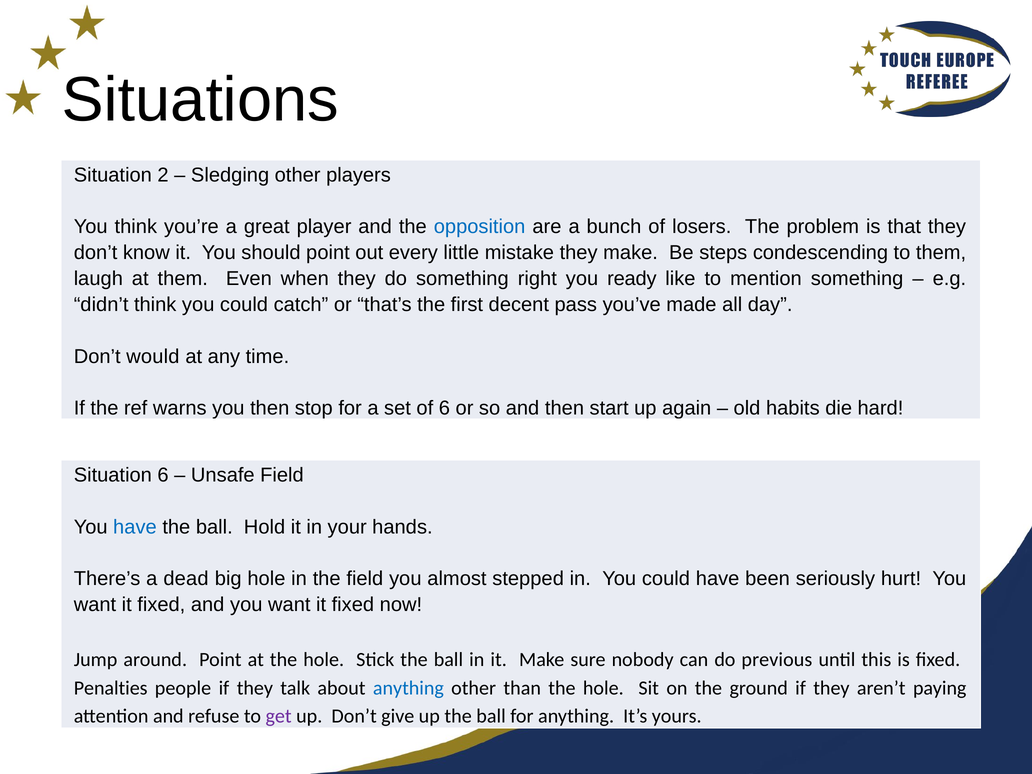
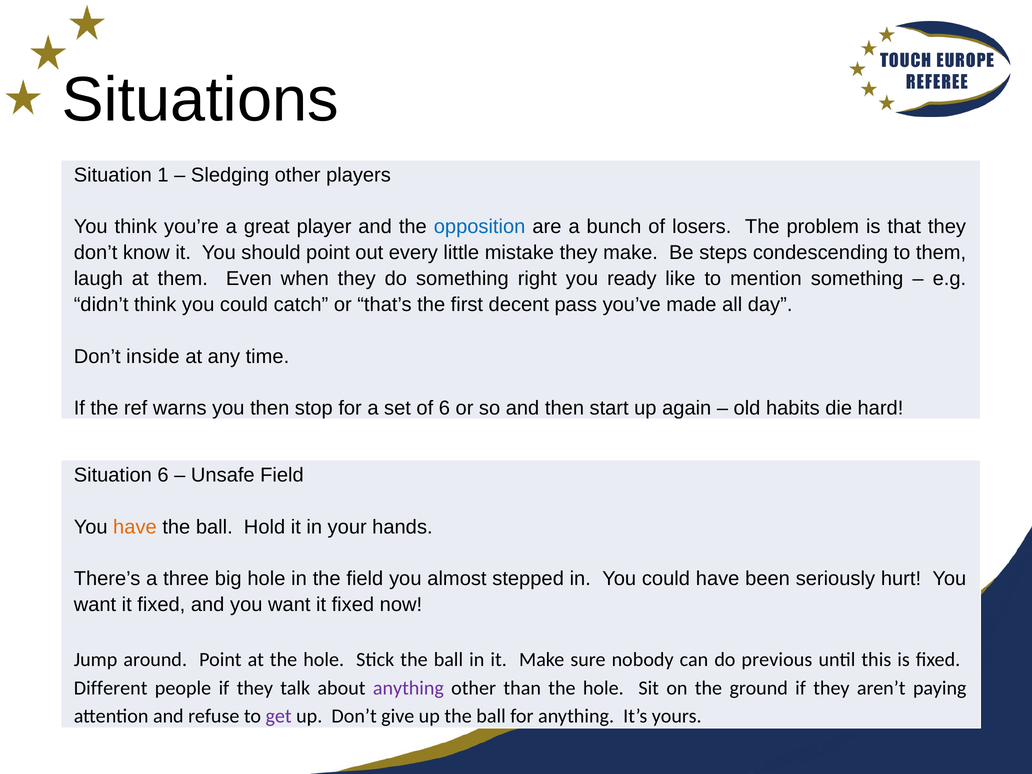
2: 2 -> 1 (163, 175)
would: would -> inside (153, 356)
have colour: blue -> orange (135, 527)
dead: dead -> three (186, 579)
Penalties: Penalties -> Different (111, 688)
anything colour: blue -> purple (408, 688)
